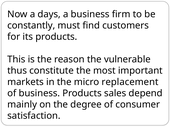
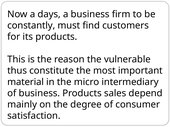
markets: markets -> material (26, 82)
replacement: replacement -> intermediary (130, 82)
